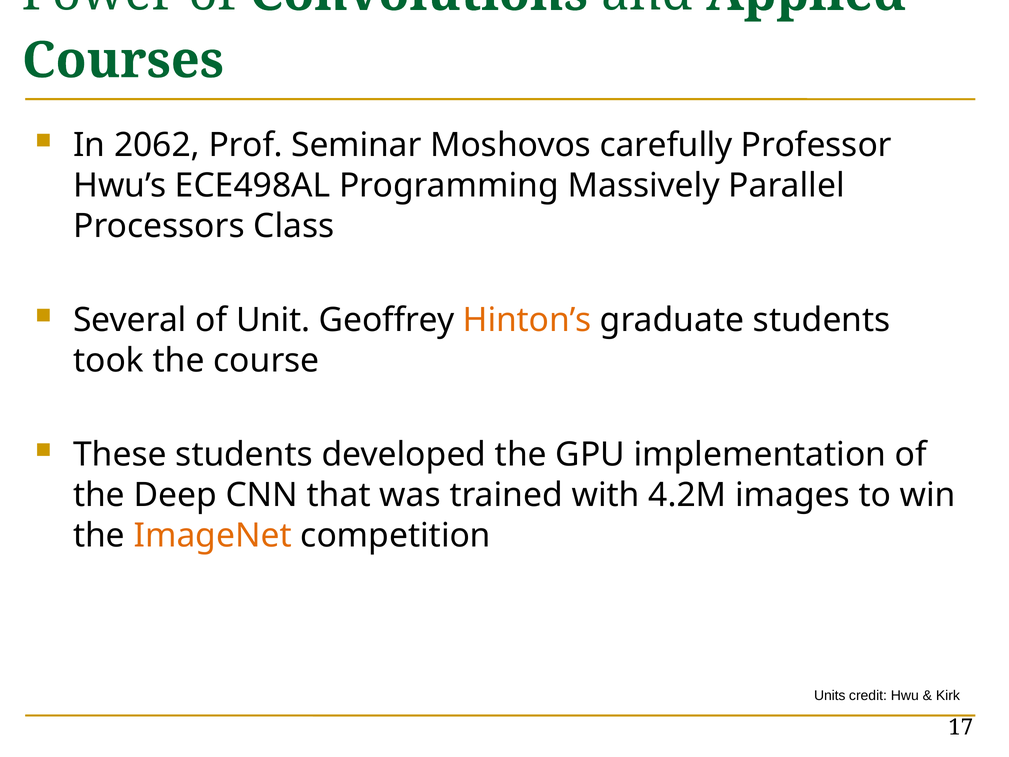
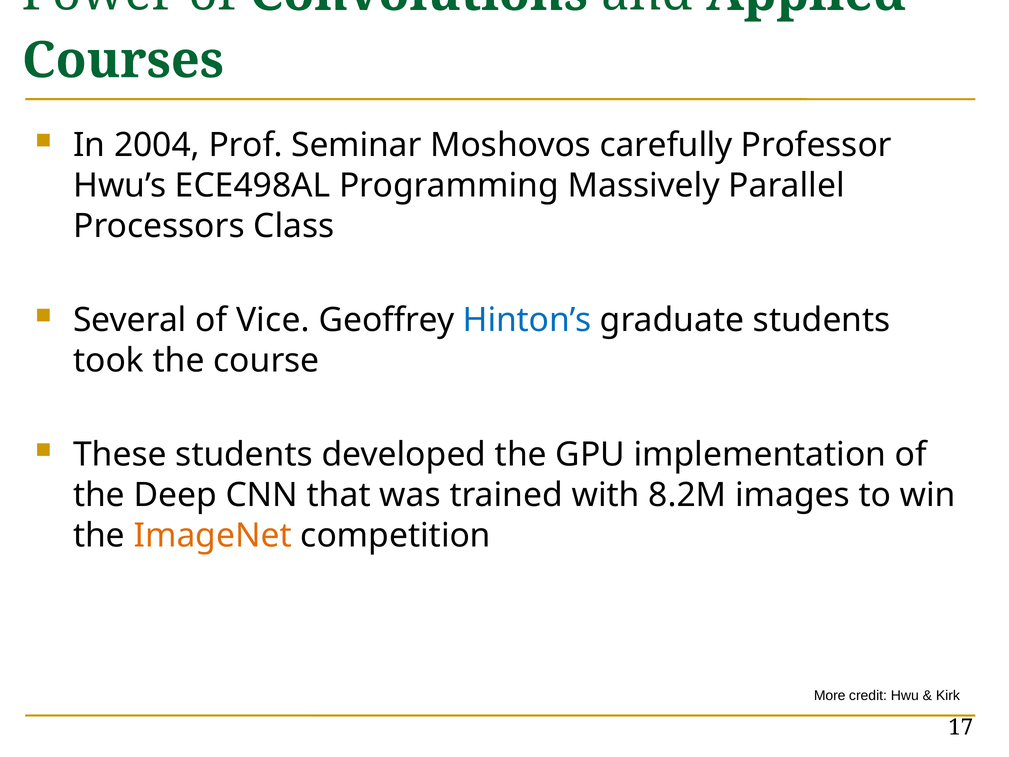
2062: 2062 -> 2004 (157, 145)
Unit: Unit -> Vice (273, 320)
Hinton’s colour: orange -> blue (527, 320)
4.2M: 4.2M -> 8.2M (687, 495)
Units: Units -> More (830, 696)
